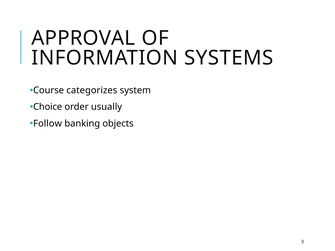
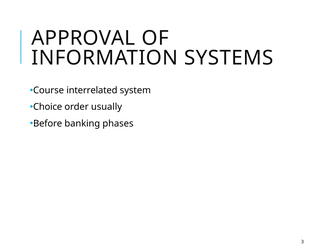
categorizes: categorizes -> interrelated (92, 90)
Follow: Follow -> Before (48, 124)
objects: objects -> phases (118, 124)
